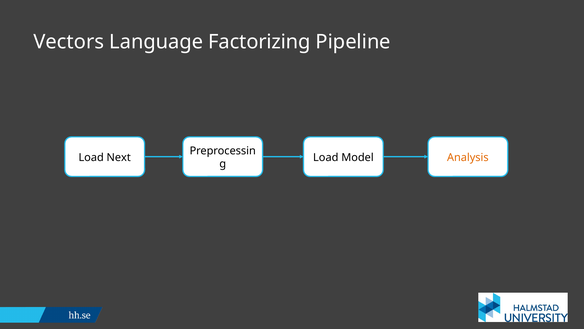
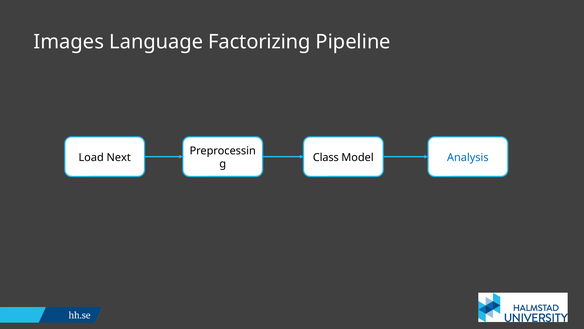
Vectors: Vectors -> Images (69, 42)
Load: Load -> Class (326, 157)
Analysis colour: orange -> blue (468, 157)
